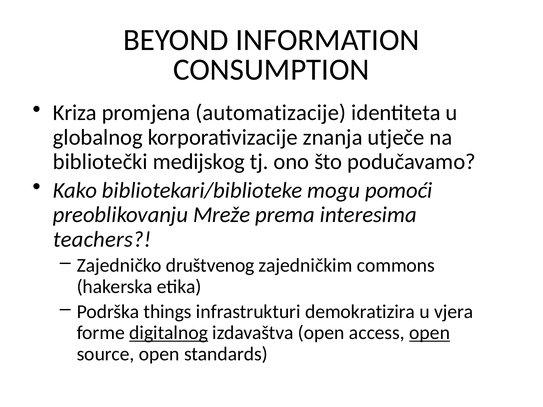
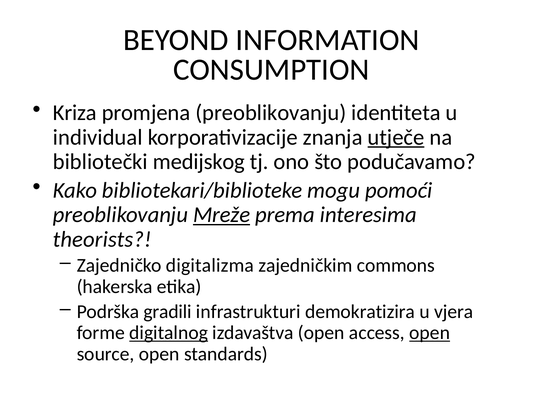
promjena automatizacije: automatizacije -> preoblikovanju (271, 113)
globalnog: globalnog -> individual (98, 137)
utječe underline: none -> present (396, 137)
Mreže underline: none -> present (222, 215)
teachers: teachers -> theorists (102, 239)
društvenog: društvenog -> digitalizma (210, 266)
things: things -> gradili (168, 312)
